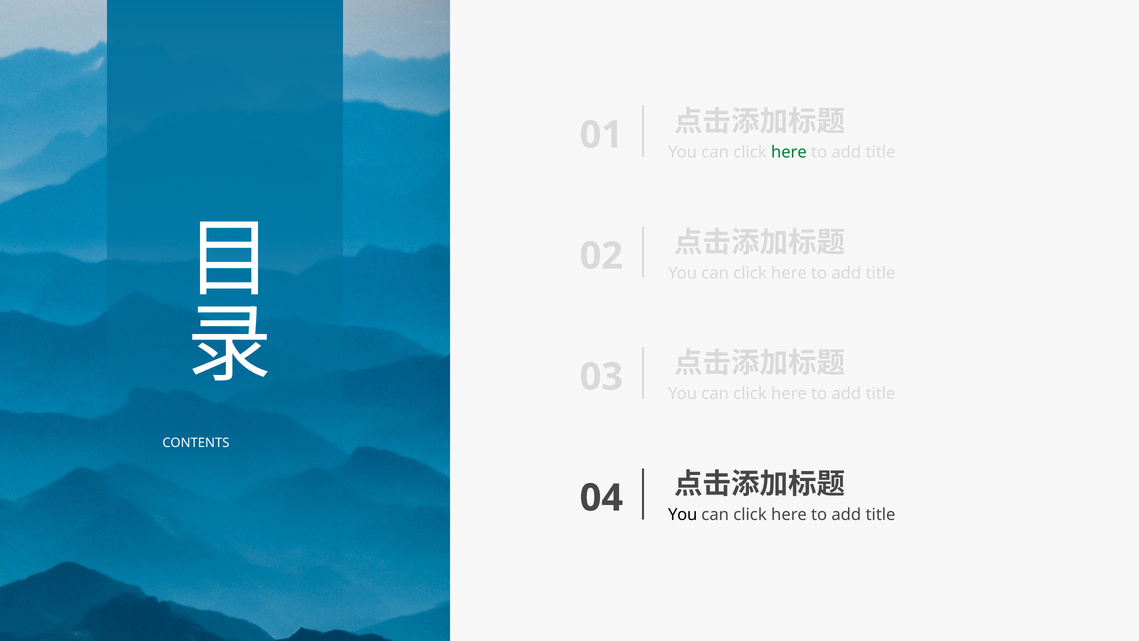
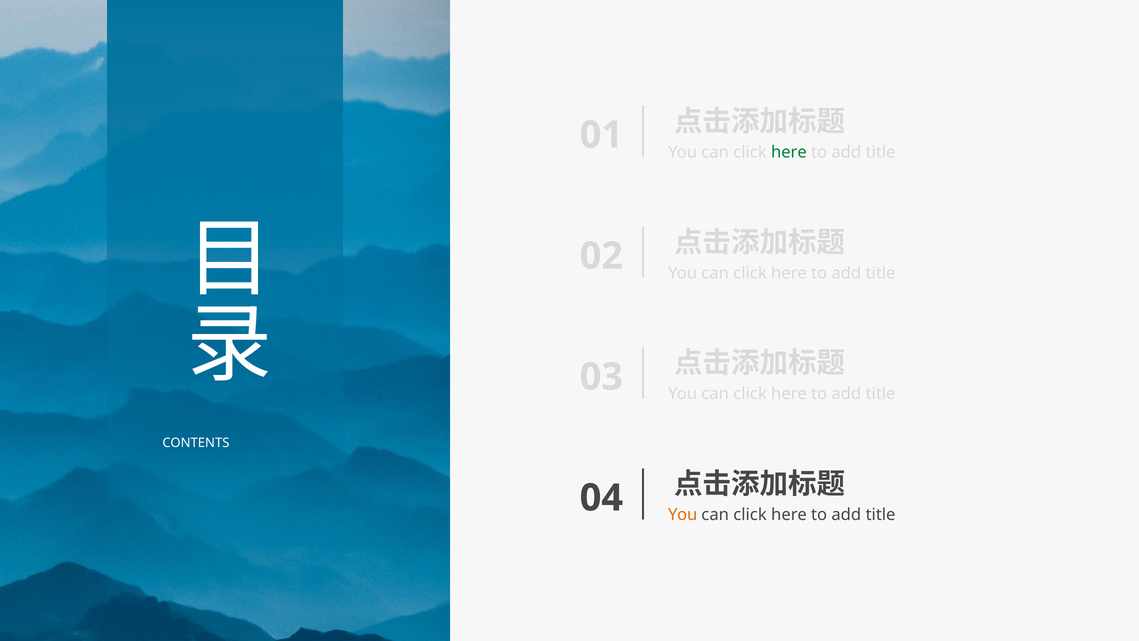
You colour: black -> orange (683, 515)
